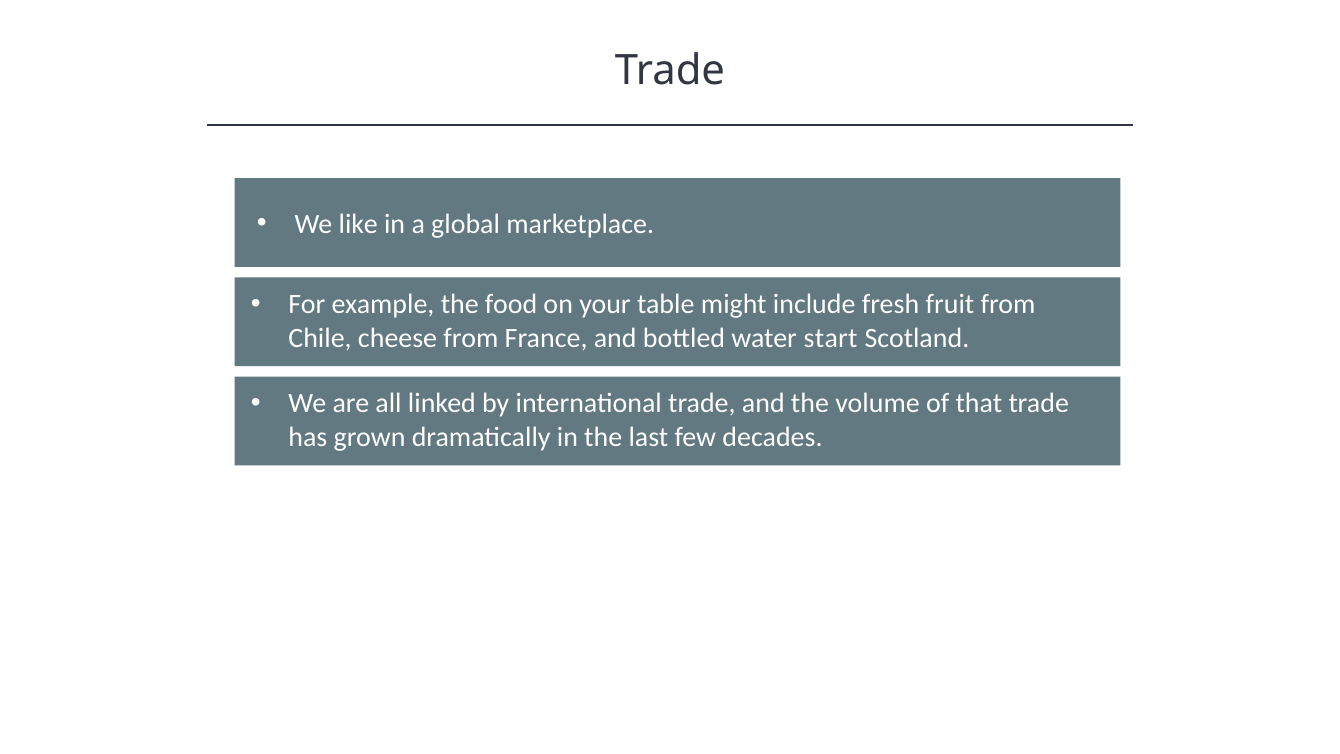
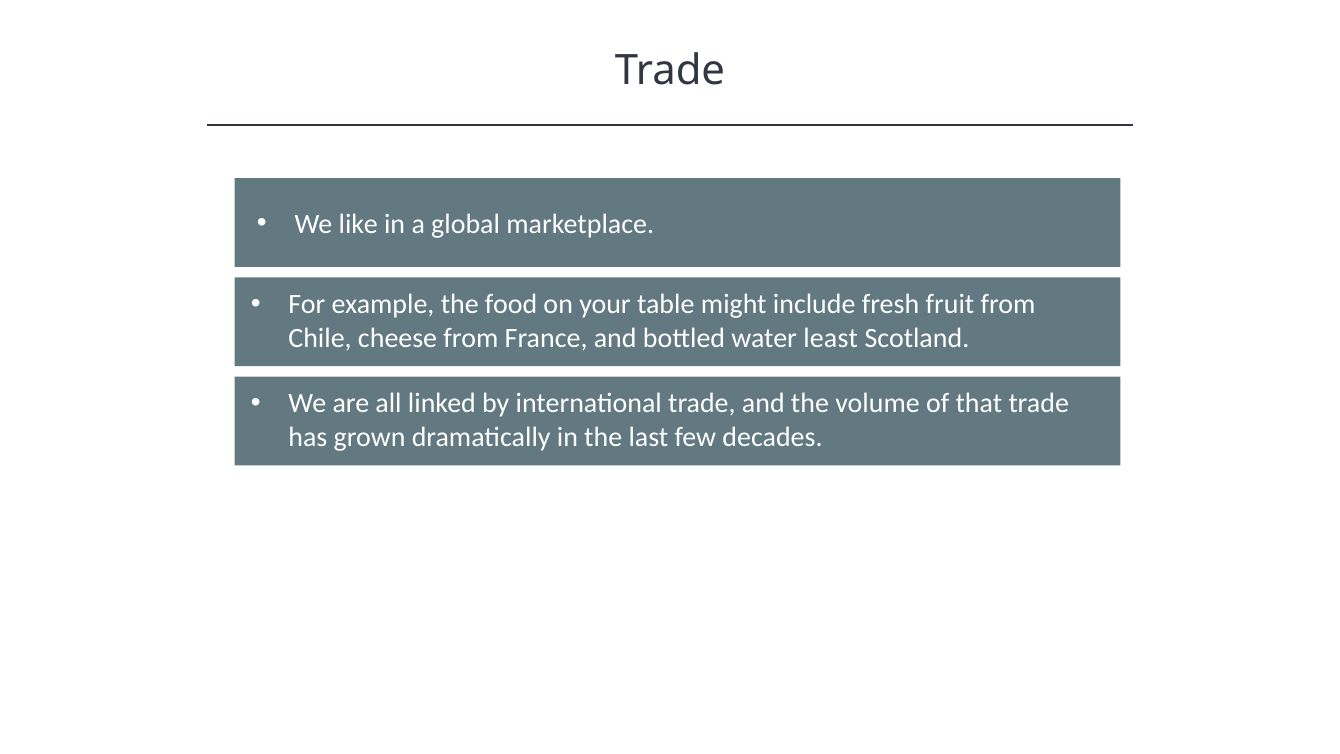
start: start -> least (831, 338)
